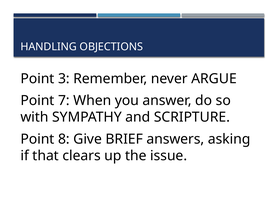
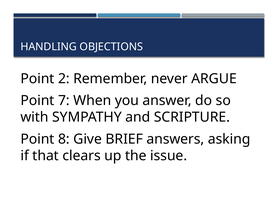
3: 3 -> 2 (64, 78)
